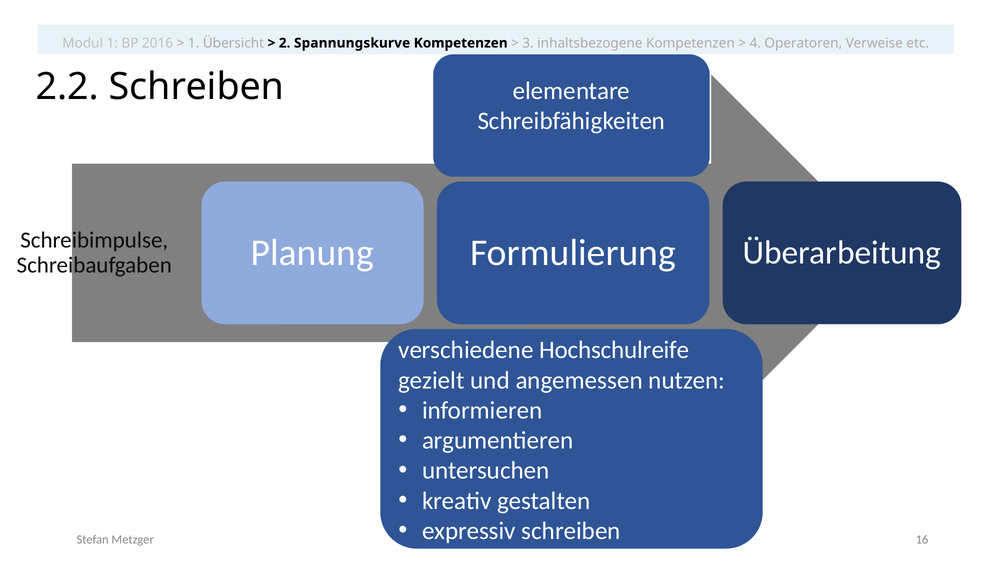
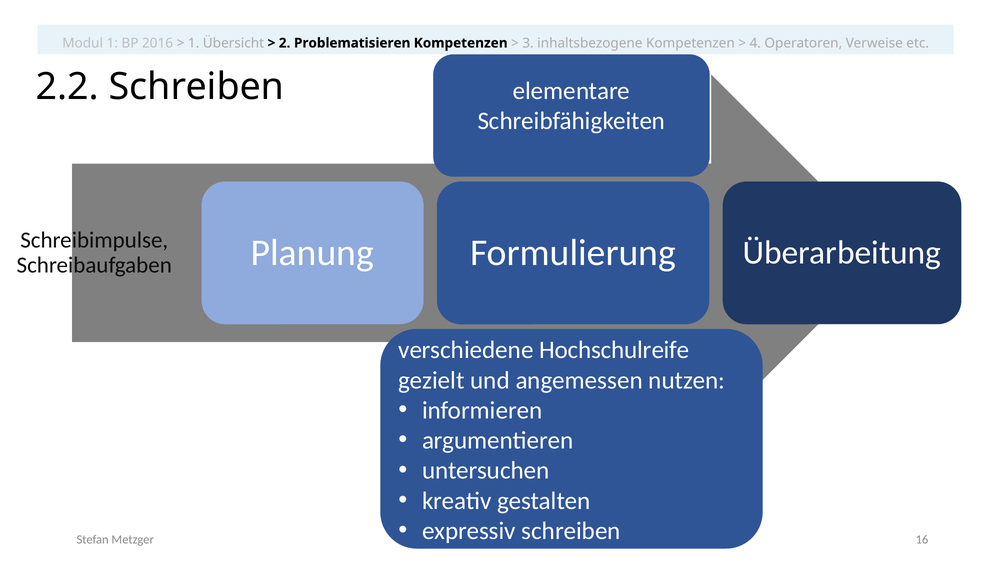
Spannungskurve: Spannungskurve -> Problematisieren (352, 43)
